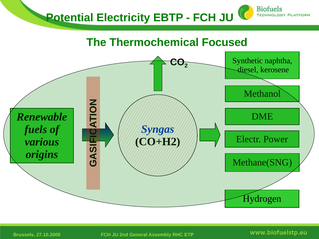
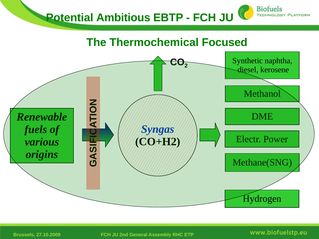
Electricity: Electricity -> Ambitious (123, 18)
